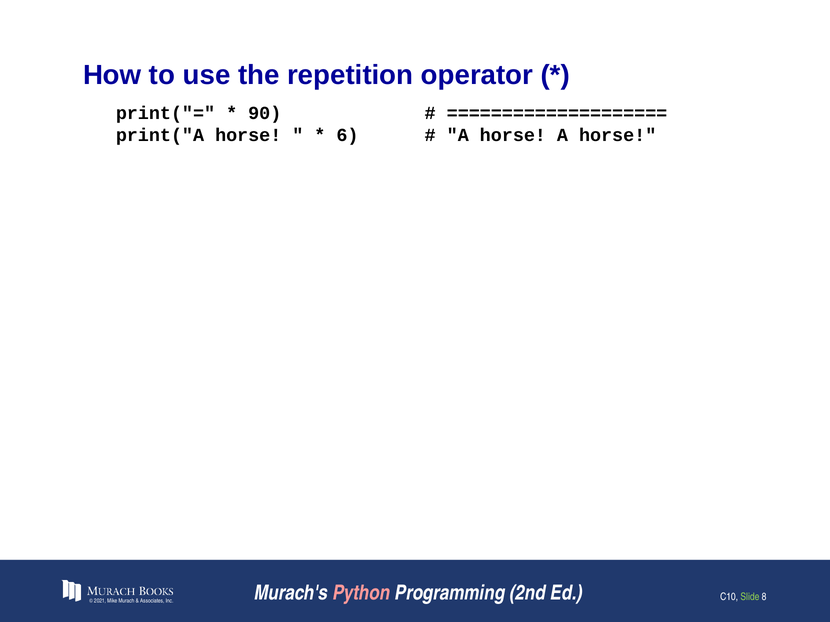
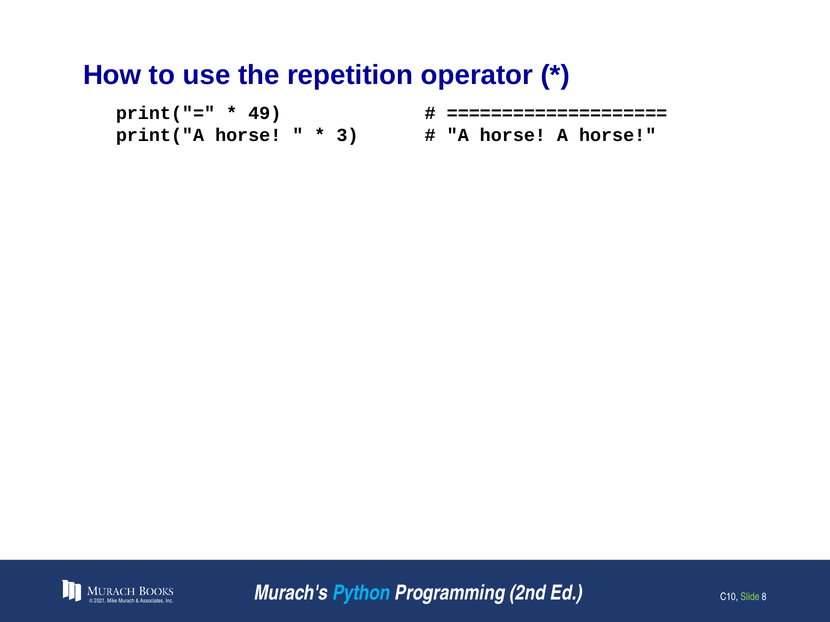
90: 90 -> 49 (265, 113)
6: 6 -> 3 (347, 135)
Python colour: pink -> light blue (361, 593)
